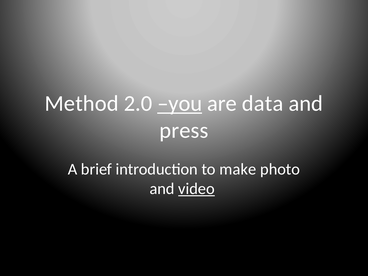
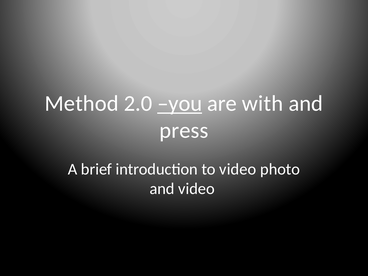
data: data -> with (263, 103)
to make: make -> video (238, 169)
video underline: present -> none (196, 189)
